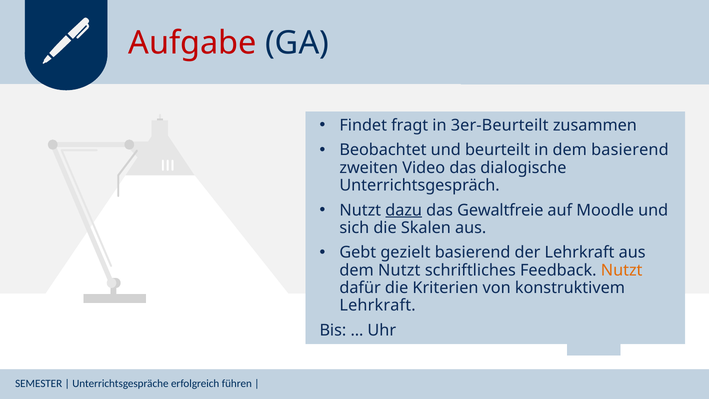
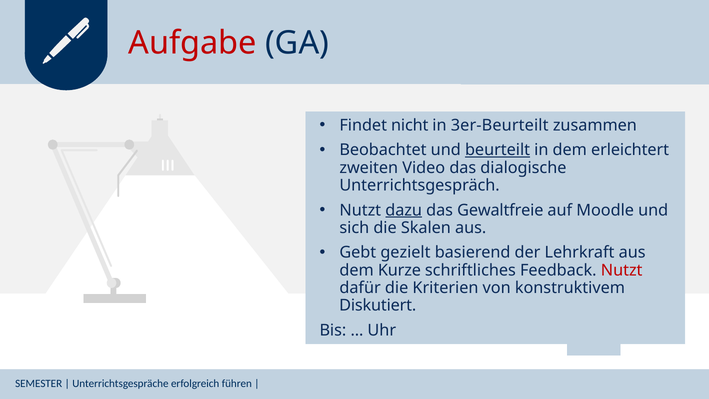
fragt: fragt -> nicht (410, 125)
beurteilt underline: none -> present (498, 150)
dem basierend: basierend -> erleichtert (630, 150)
dem Nutzt: Nutzt -> Kurze (399, 270)
Nutzt colour: orange -> red (622, 270)
Lehrkraft: Lehrkraft -> Diskutiert (378, 305)
